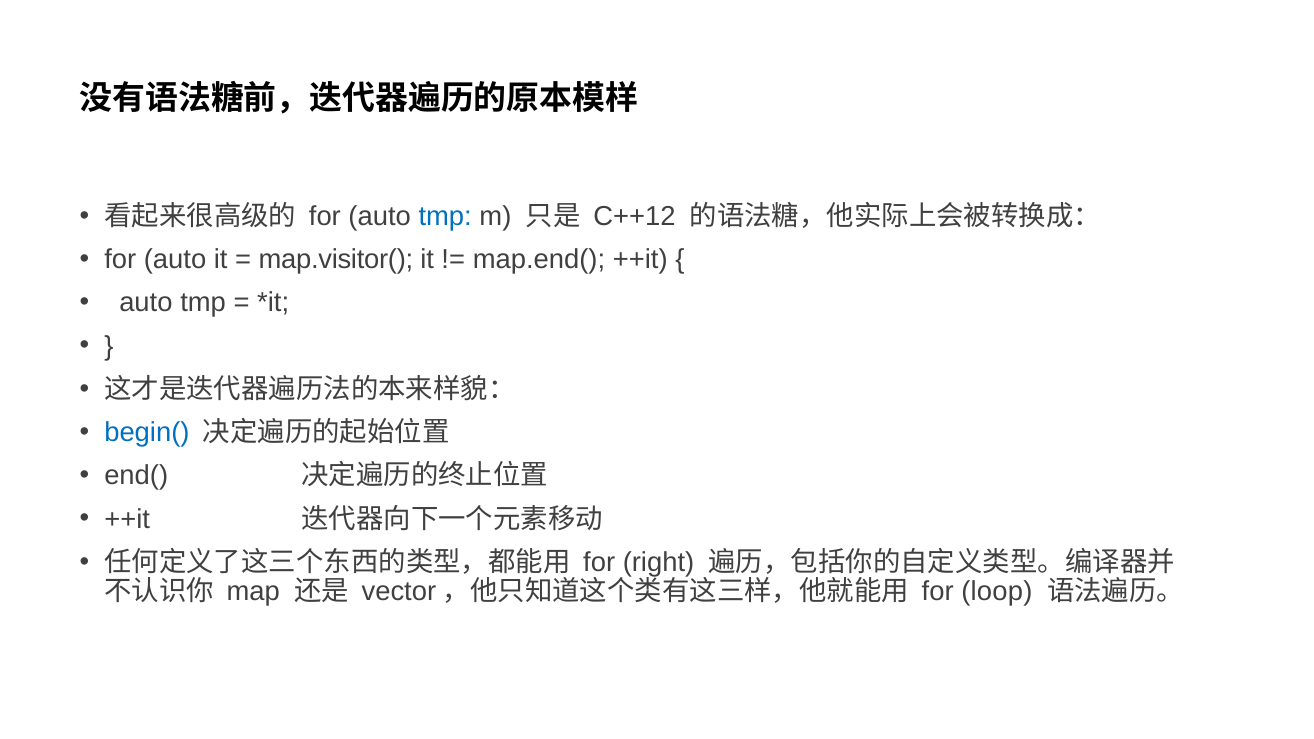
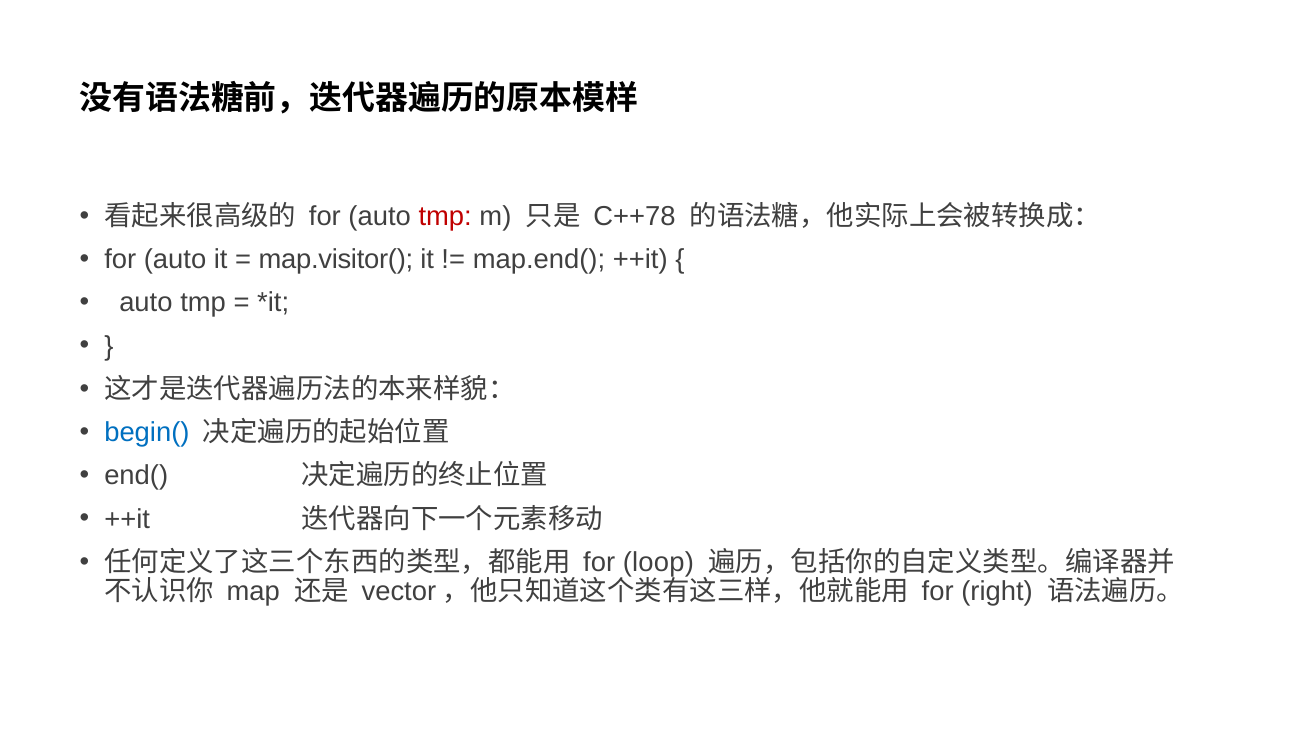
tmp colour: blue -> red (445, 216)
C++12: C++12 -> C++78 (634, 216)
right: right -> loop (658, 562)
loop: loop -> right (997, 592)
